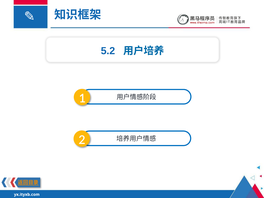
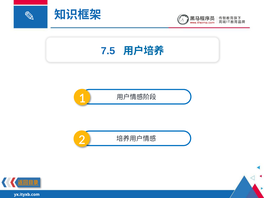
5.2: 5.2 -> 7.5 (108, 51)
